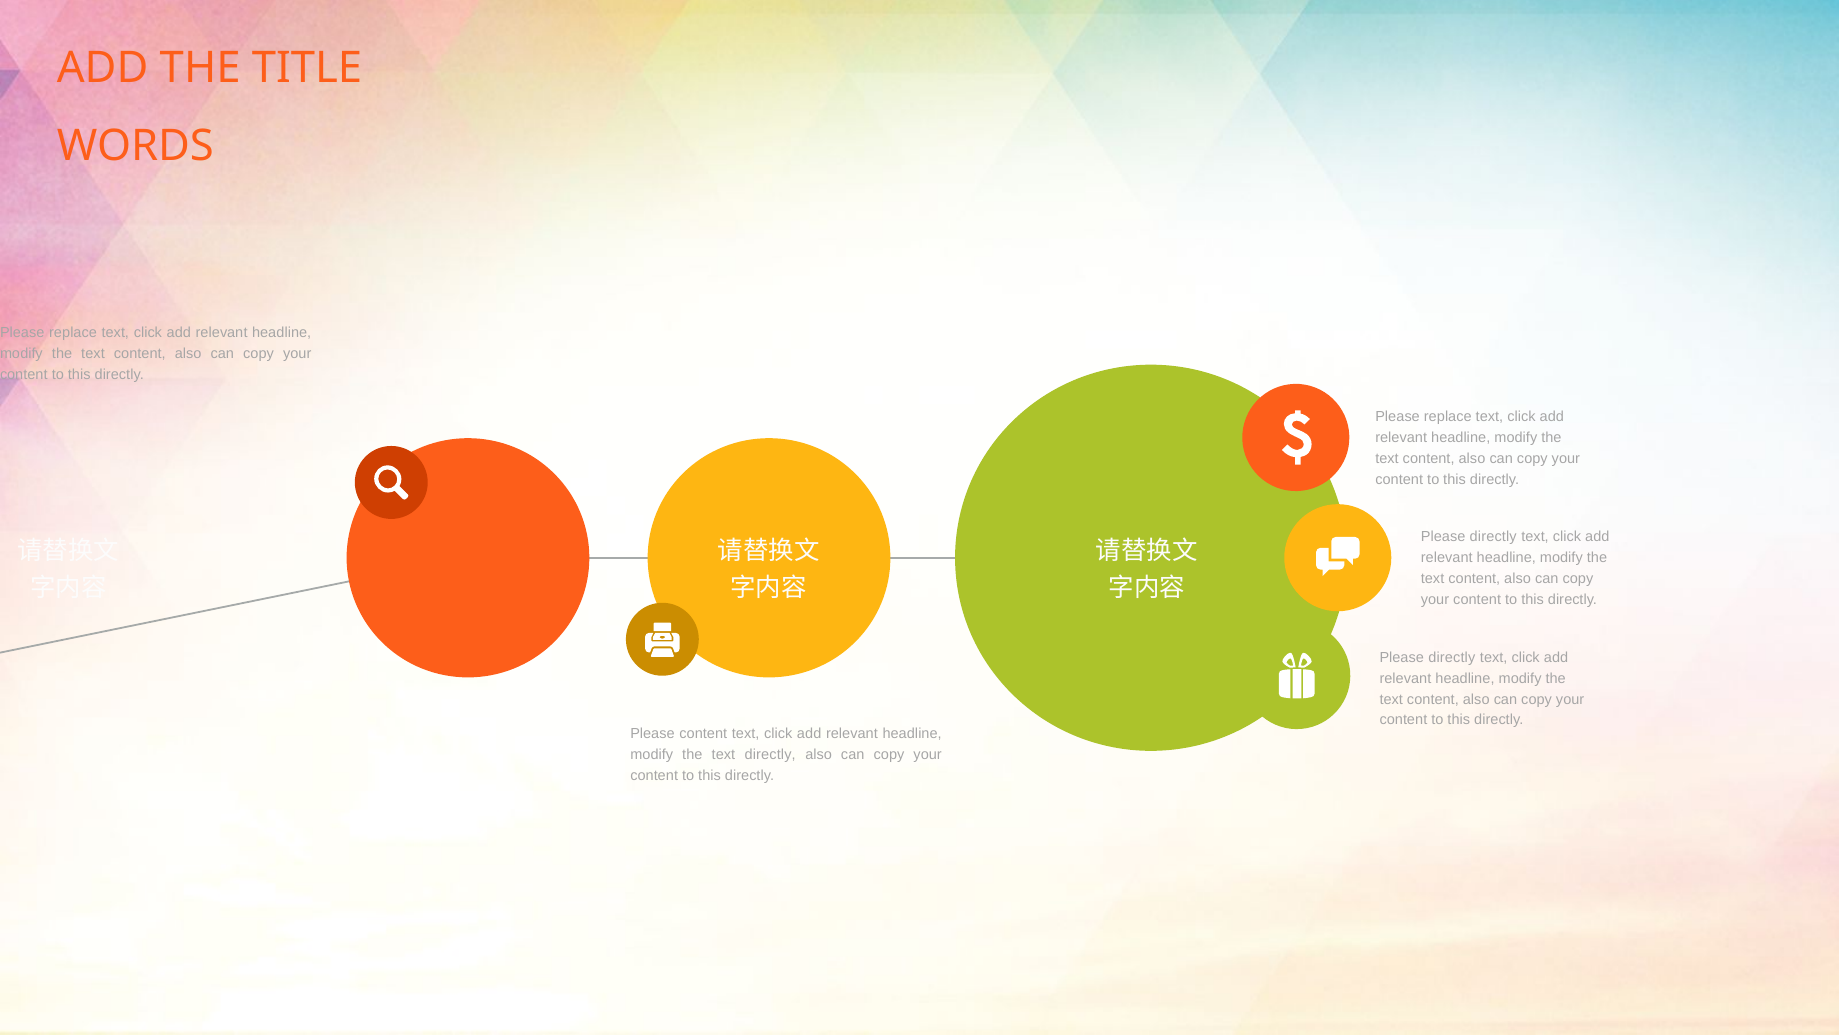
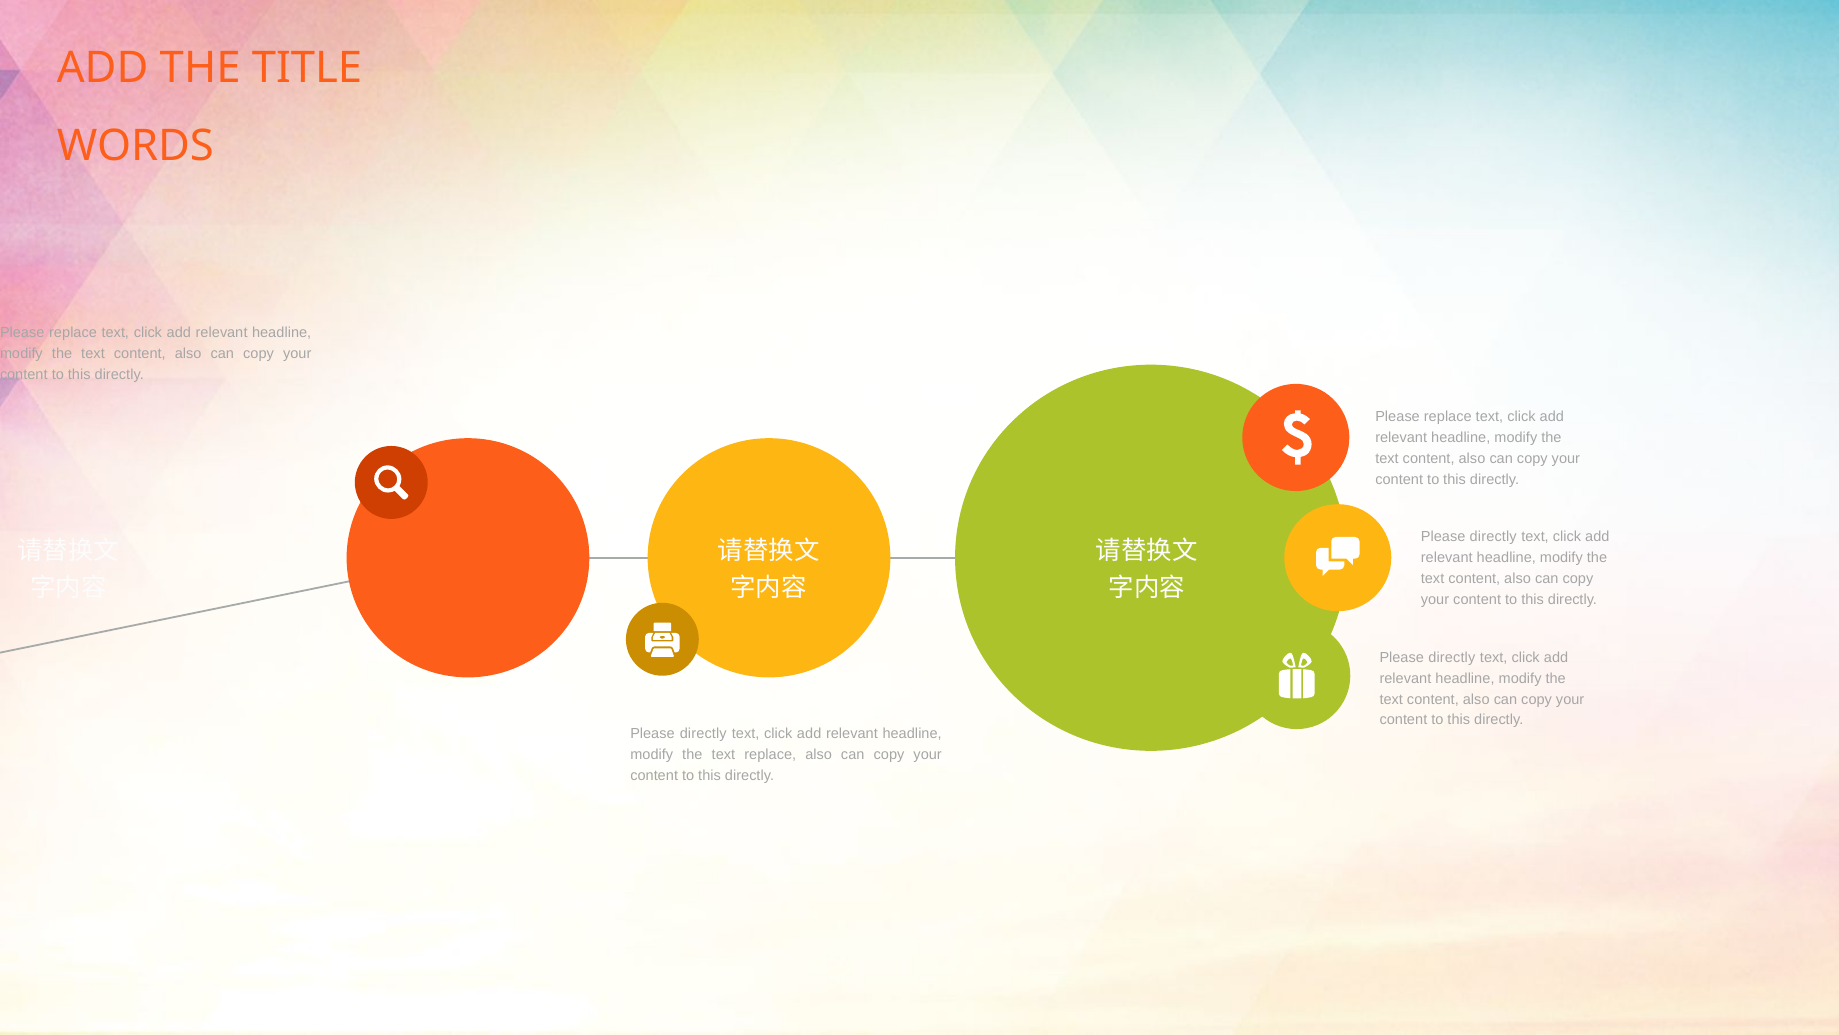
content: content -> directly (703, 733)
text directly: directly -> replace (770, 754)
